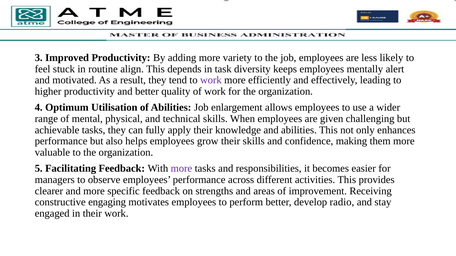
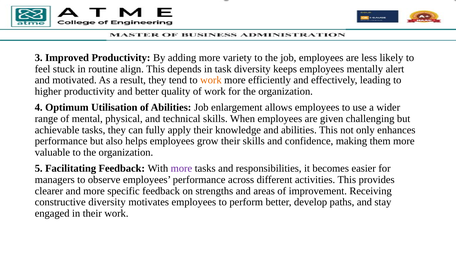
work colour: purple -> orange (211, 80)
constructive engaging: engaging -> diversity (107, 203)
radio: radio -> paths (342, 203)
